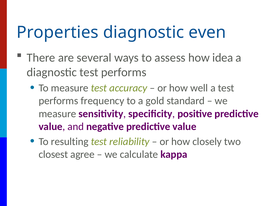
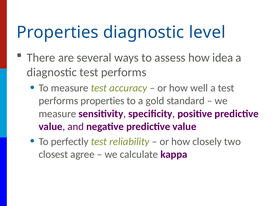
even: even -> level (207, 32)
performs frequency: frequency -> properties (103, 101)
resulting: resulting -> perfectly (70, 141)
